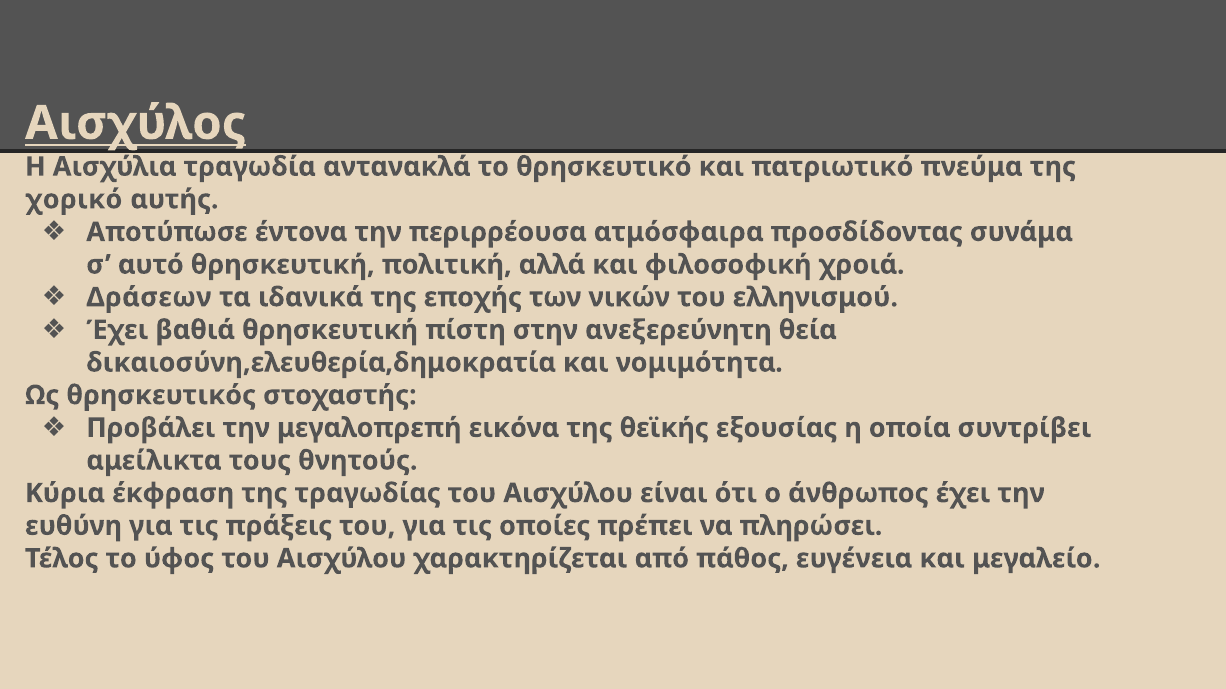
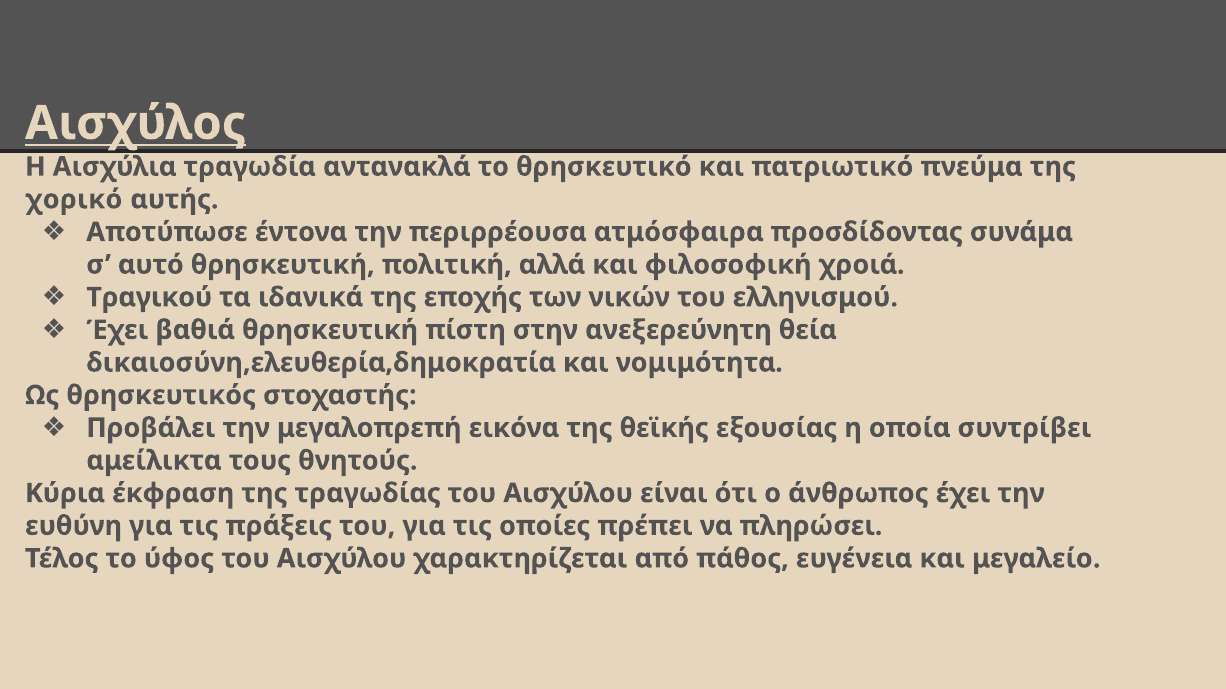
Δράσεων: Δράσεων -> Τραγικού (149, 298)
